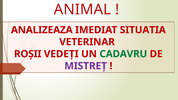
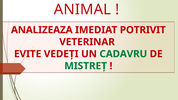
SITUATIA: SITUATIA -> POTRIVIT (143, 30)
ROȘII: ROȘII -> EVITE (28, 54)
MISTREȚ colour: purple -> green (86, 66)
